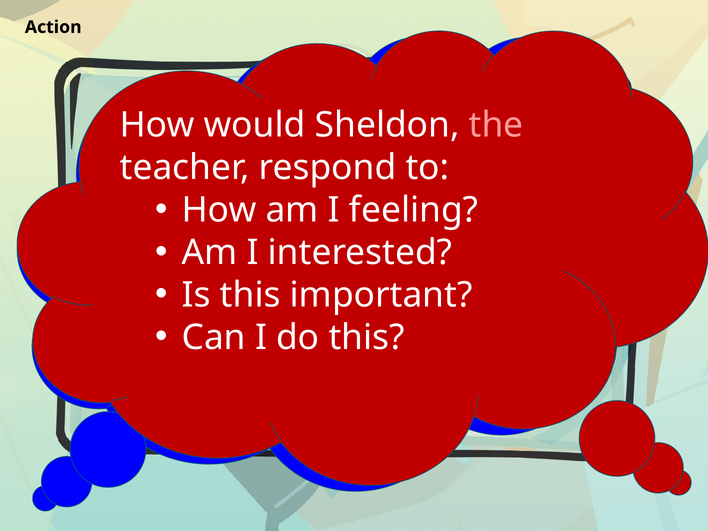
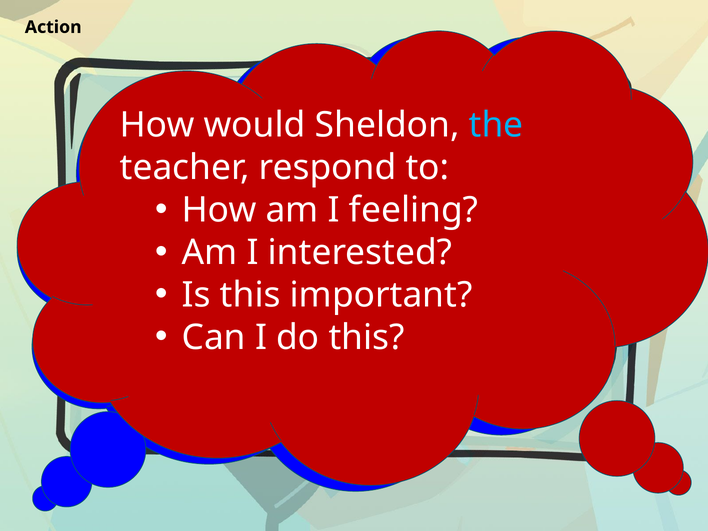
the colour: pink -> light blue (496, 125)
